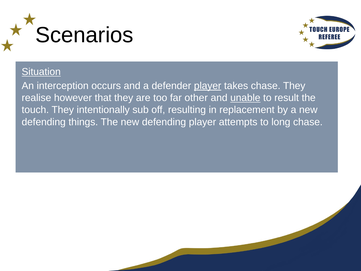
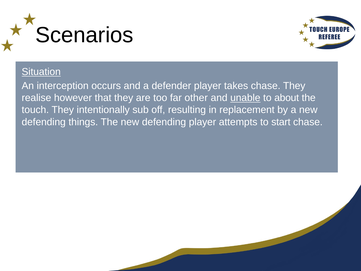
player underline: present -> none (208, 86)
result: result -> about (287, 98)
long: long -> start (281, 122)
